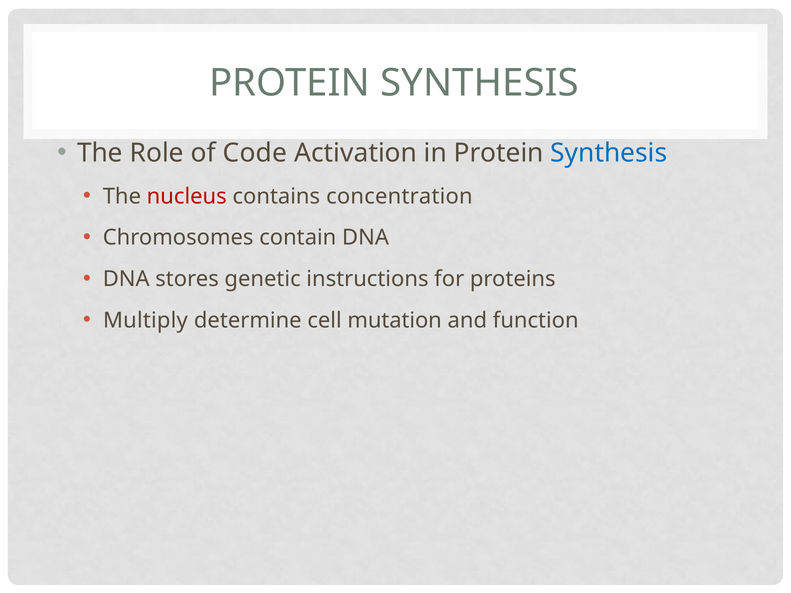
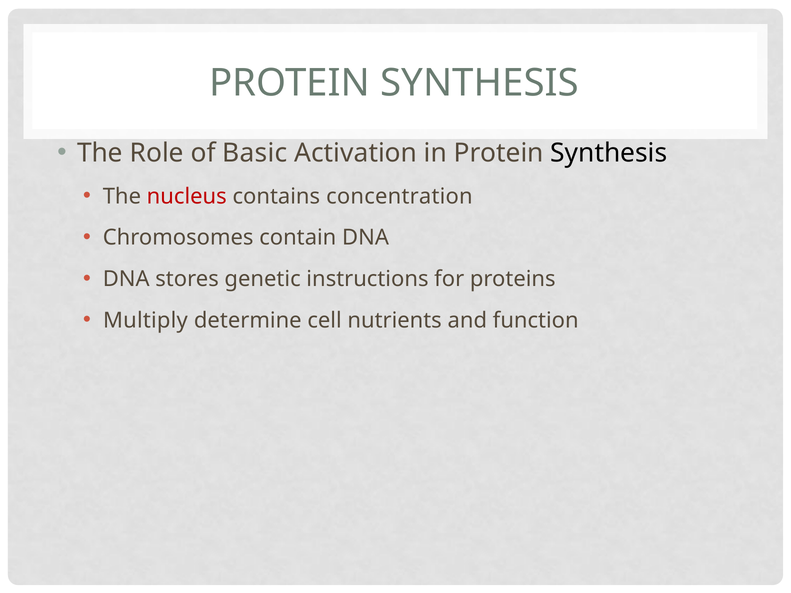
Code: Code -> Basic (255, 153)
Synthesis colour: blue -> black (609, 153)
mutation: mutation -> nutrients (395, 320)
